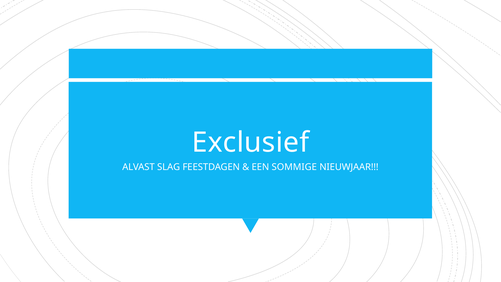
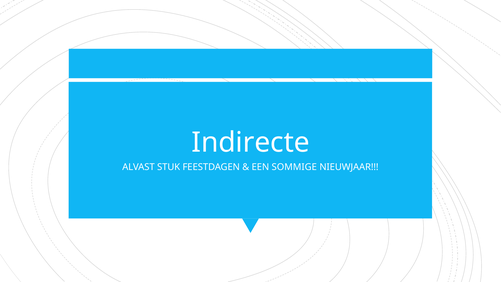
Exclusief: Exclusief -> Indirecte (251, 142)
SLAG: SLAG -> STUK (169, 167)
